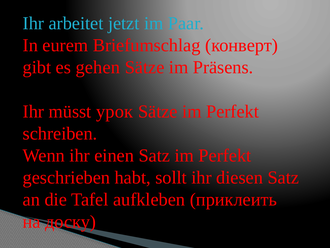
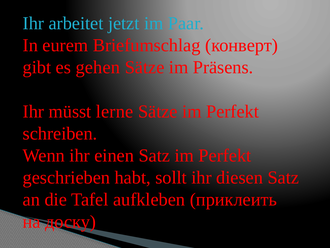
урок: урок -> lerne (115, 111)
